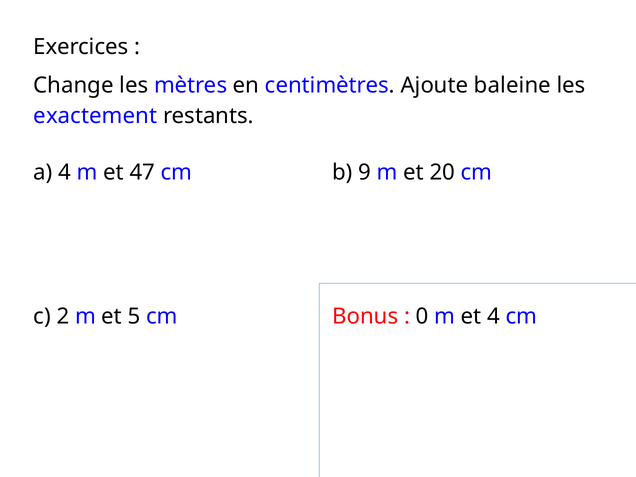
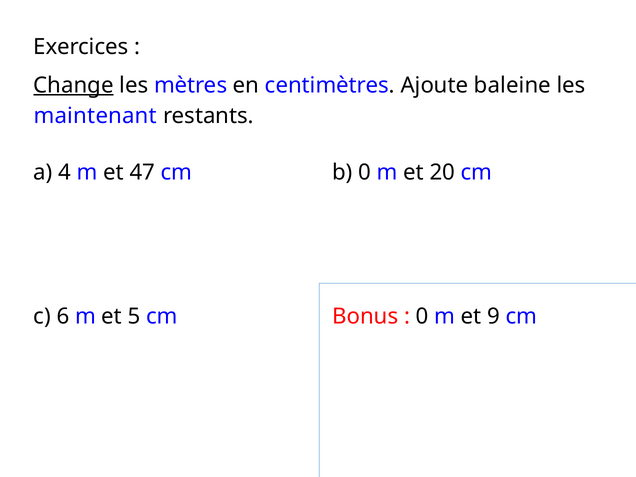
Change underline: none -> present (74, 85)
exactement: exactement -> maintenant (95, 116)
b 9: 9 -> 0 (365, 173)
2: 2 -> 6 (63, 316)
et 4: 4 -> 9 (493, 316)
